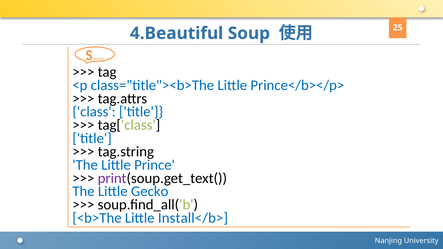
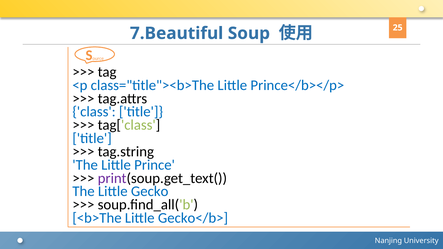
4.Beautiful: 4.Beautiful -> 7.Beautiful (177, 33)
Install</b>: Install</b> -> Gecko</b> (193, 218)
